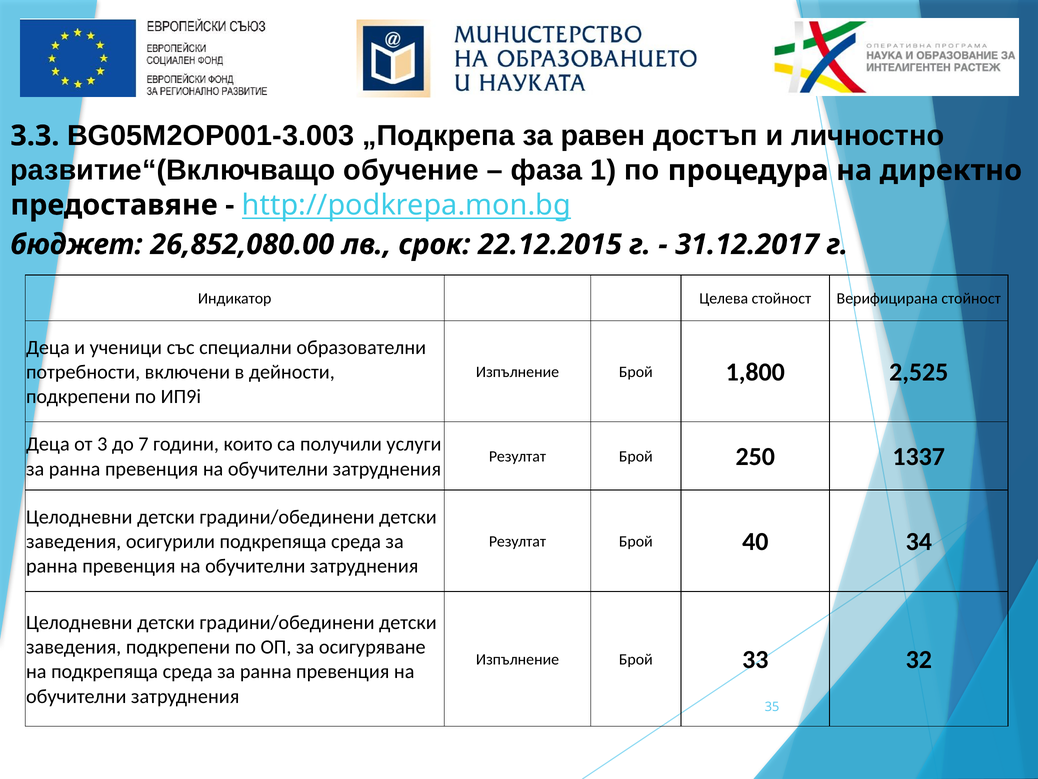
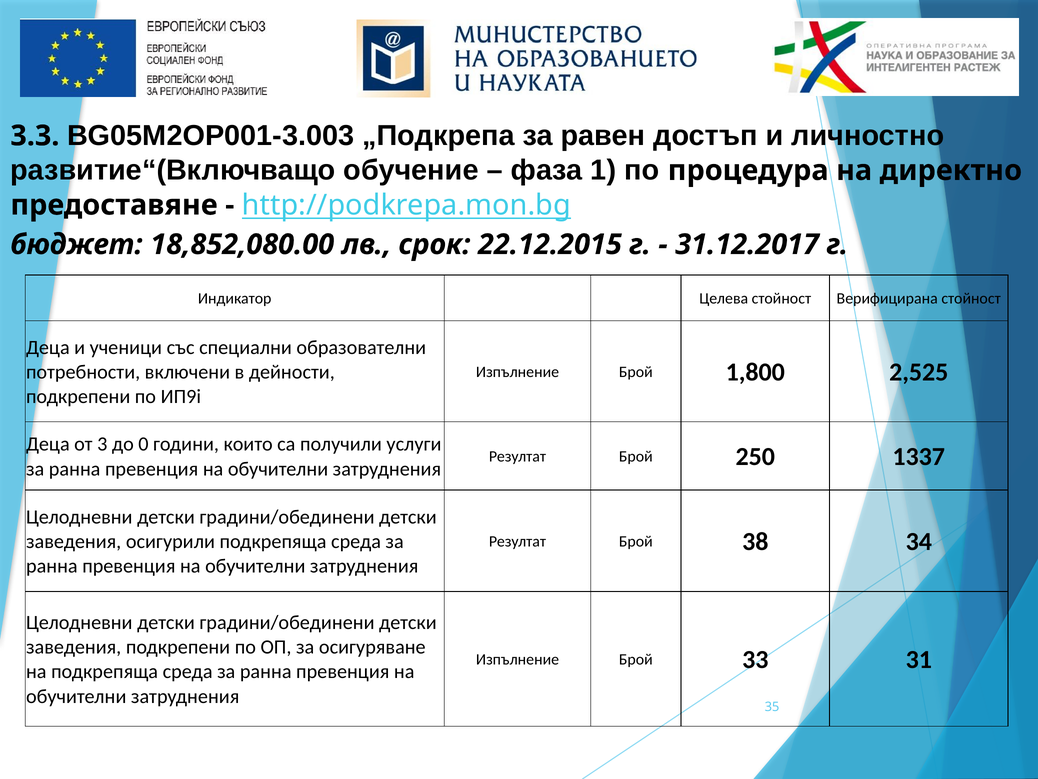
26,852,080.00: 26,852,080.00 -> 18,852,080.00 (242, 244)
7: 7 -> 0 (143, 444)
40: 40 -> 38 (755, 541)
32: 32 -> 31 (919, 659)
